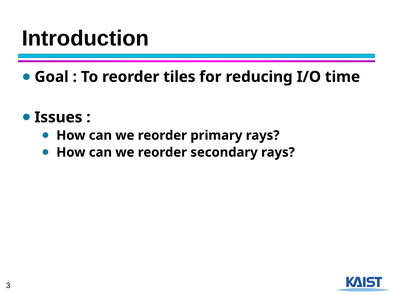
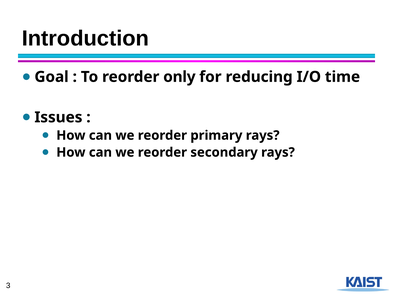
tiles: tiles -> only (179, 77)
